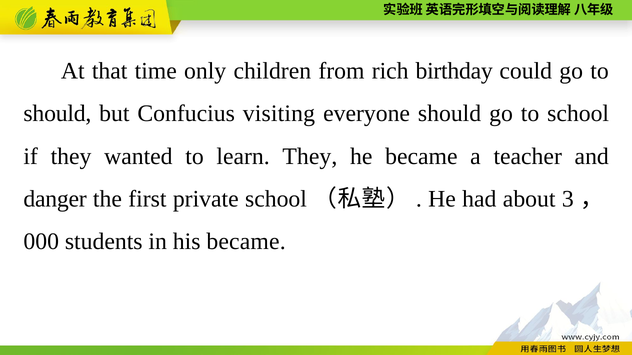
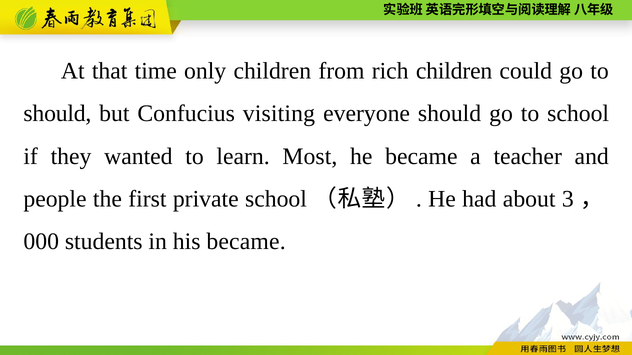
rich birthday: birthday -> children (454, 71)
learn They: They -> Most (310, 156)
danger: danger -> people (55, 199)
